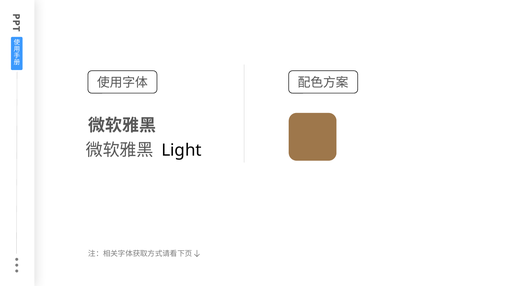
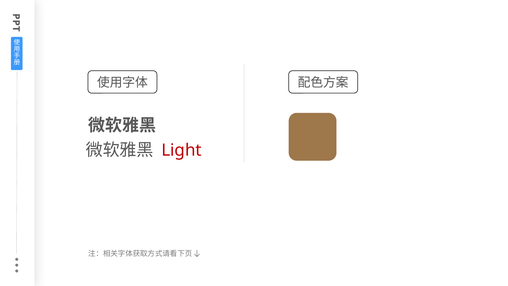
Light colour: black -> red (182, 150)
